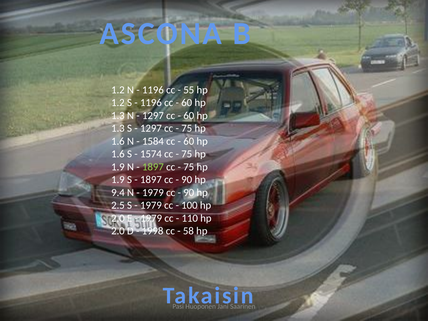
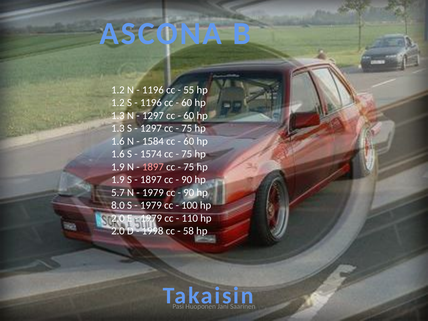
1897 colour: light green -> pink (153, 167)
9.4: 9.4 -> 5.7 (118, 193)
2.5: 2.5 -> 8.0 (118, 205)
